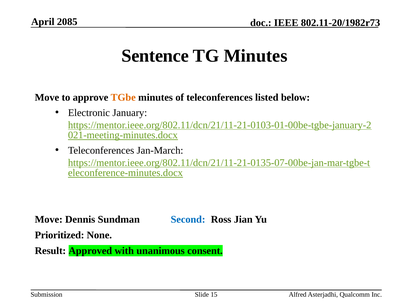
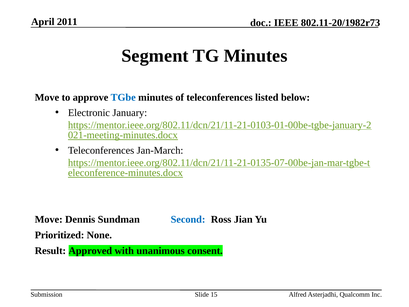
2085: 2085 -> 2011 (67, 22)
Sentence: Sentence -> Segment (155, 56)
TGbe colour: orange -> blue (123, 98)
